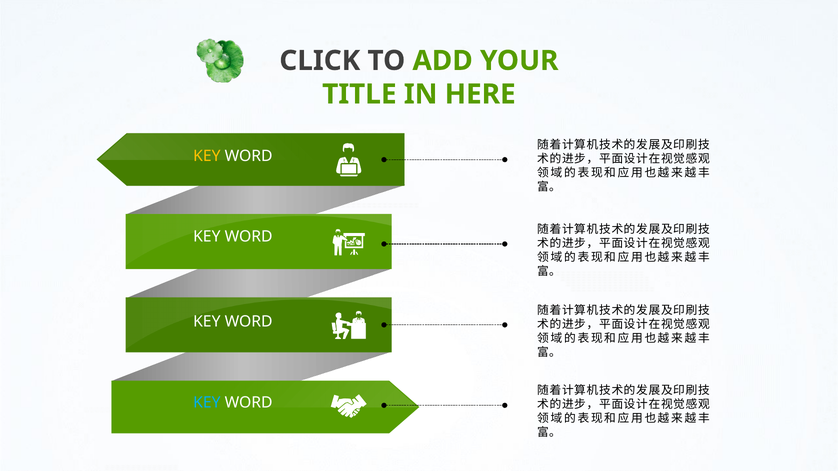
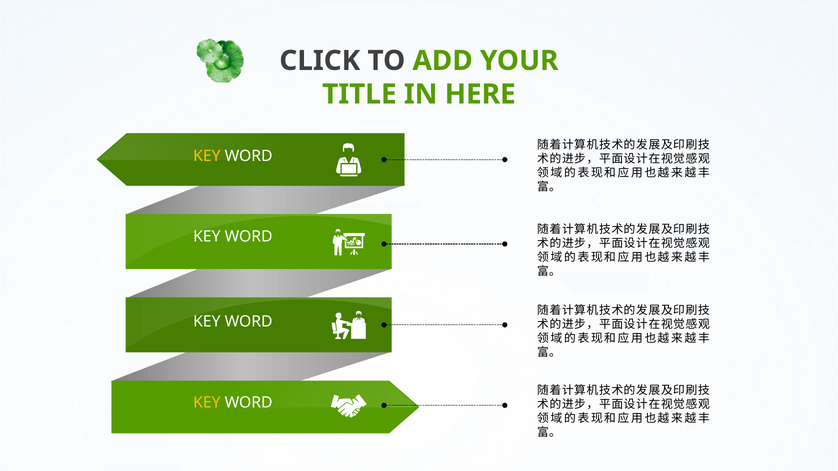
KEY colour: light blue -> yellow (207, 403)
